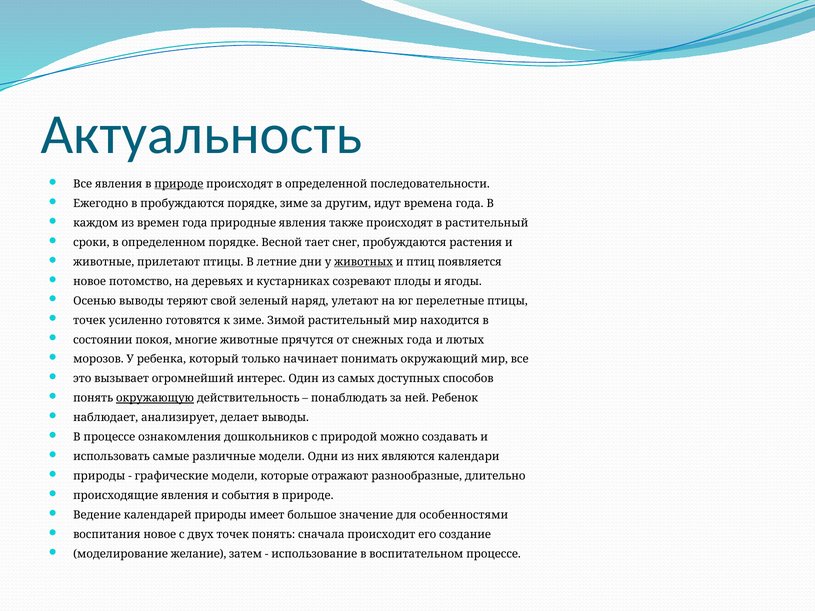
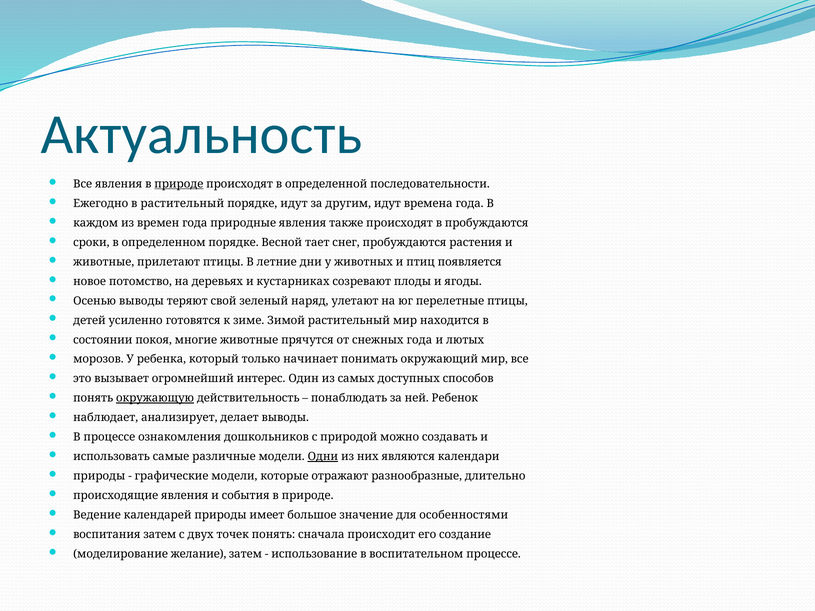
в пробуждаются: пробуждаются -> растительный (182, 204)
порядке зиме: зиме -> идут (294, 204)
в растительный: растительный -> пробуждаются (487, 223)
животных underline: present -> none (364, 262)
точек: точек -> детей (89, 320)
Одни underline: none -> present (323, 457)
воспитания новое: новое -> затем (160, 535)
